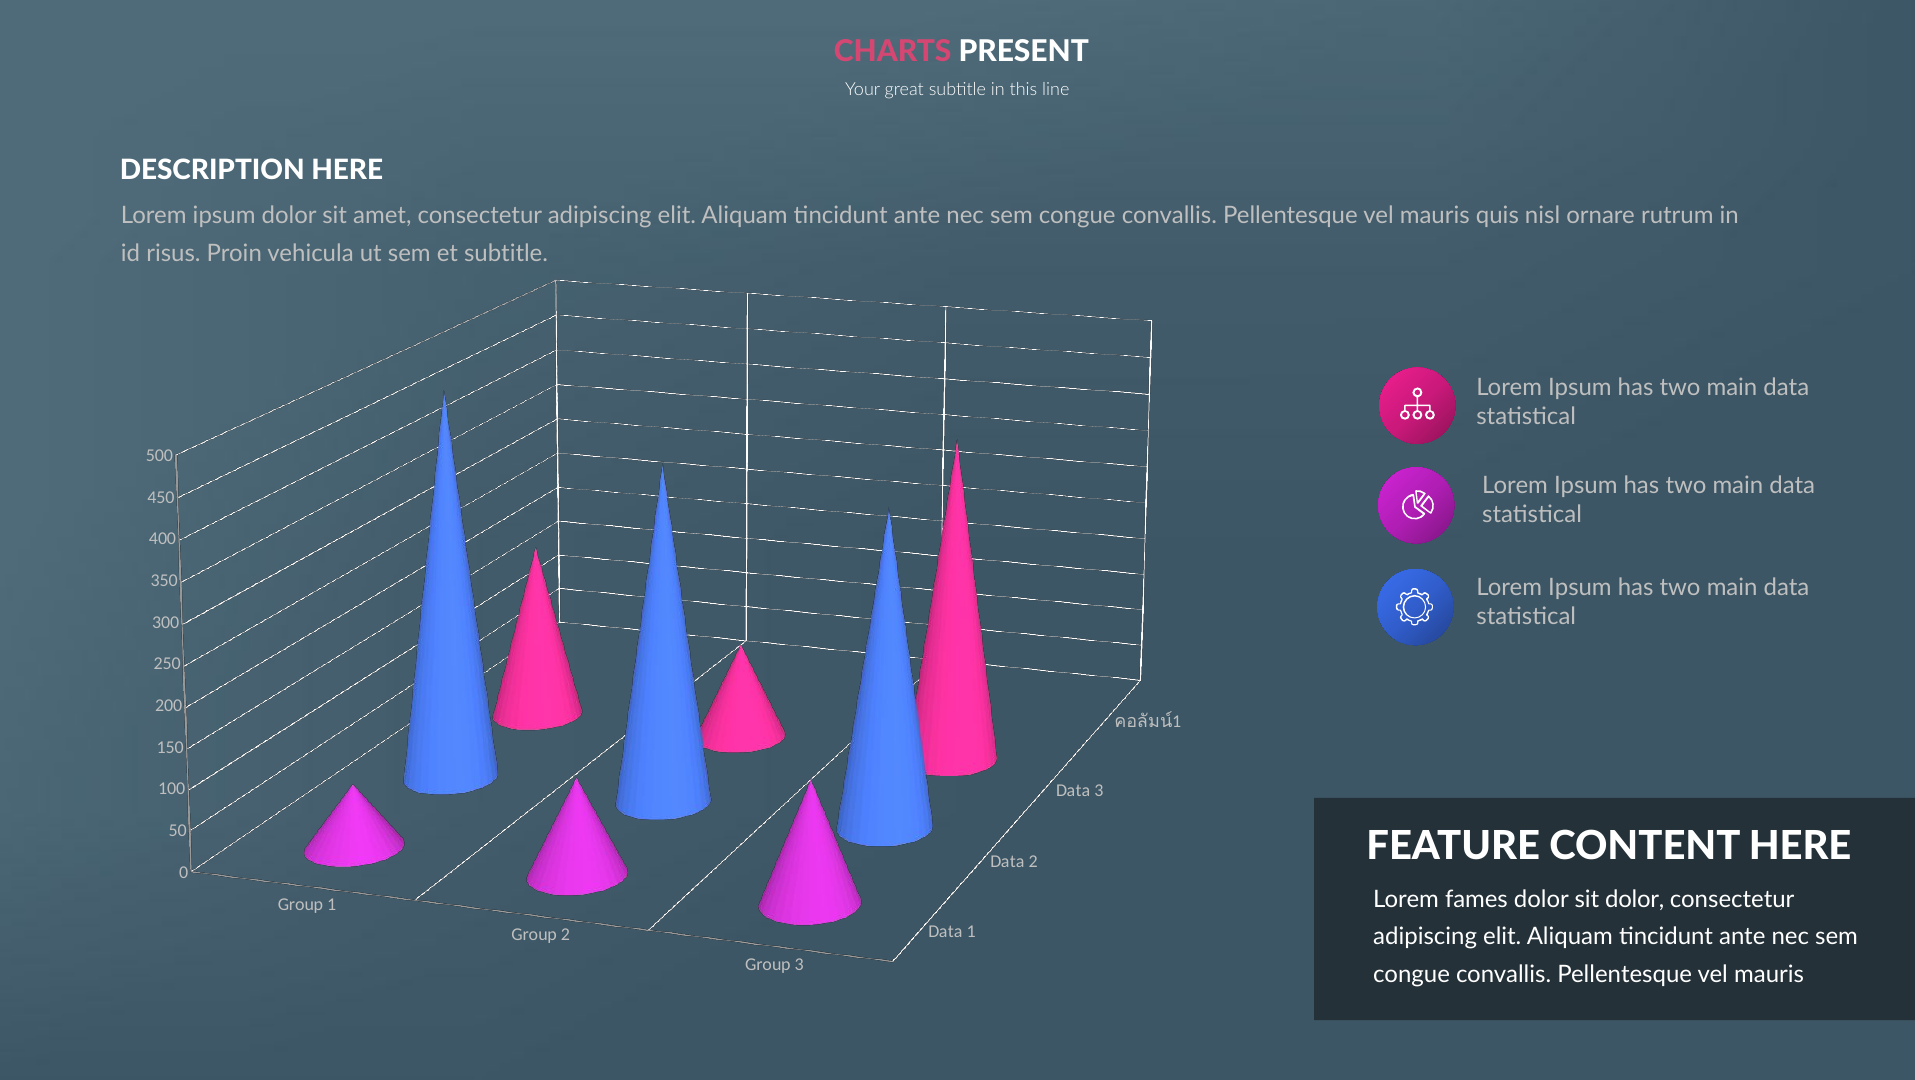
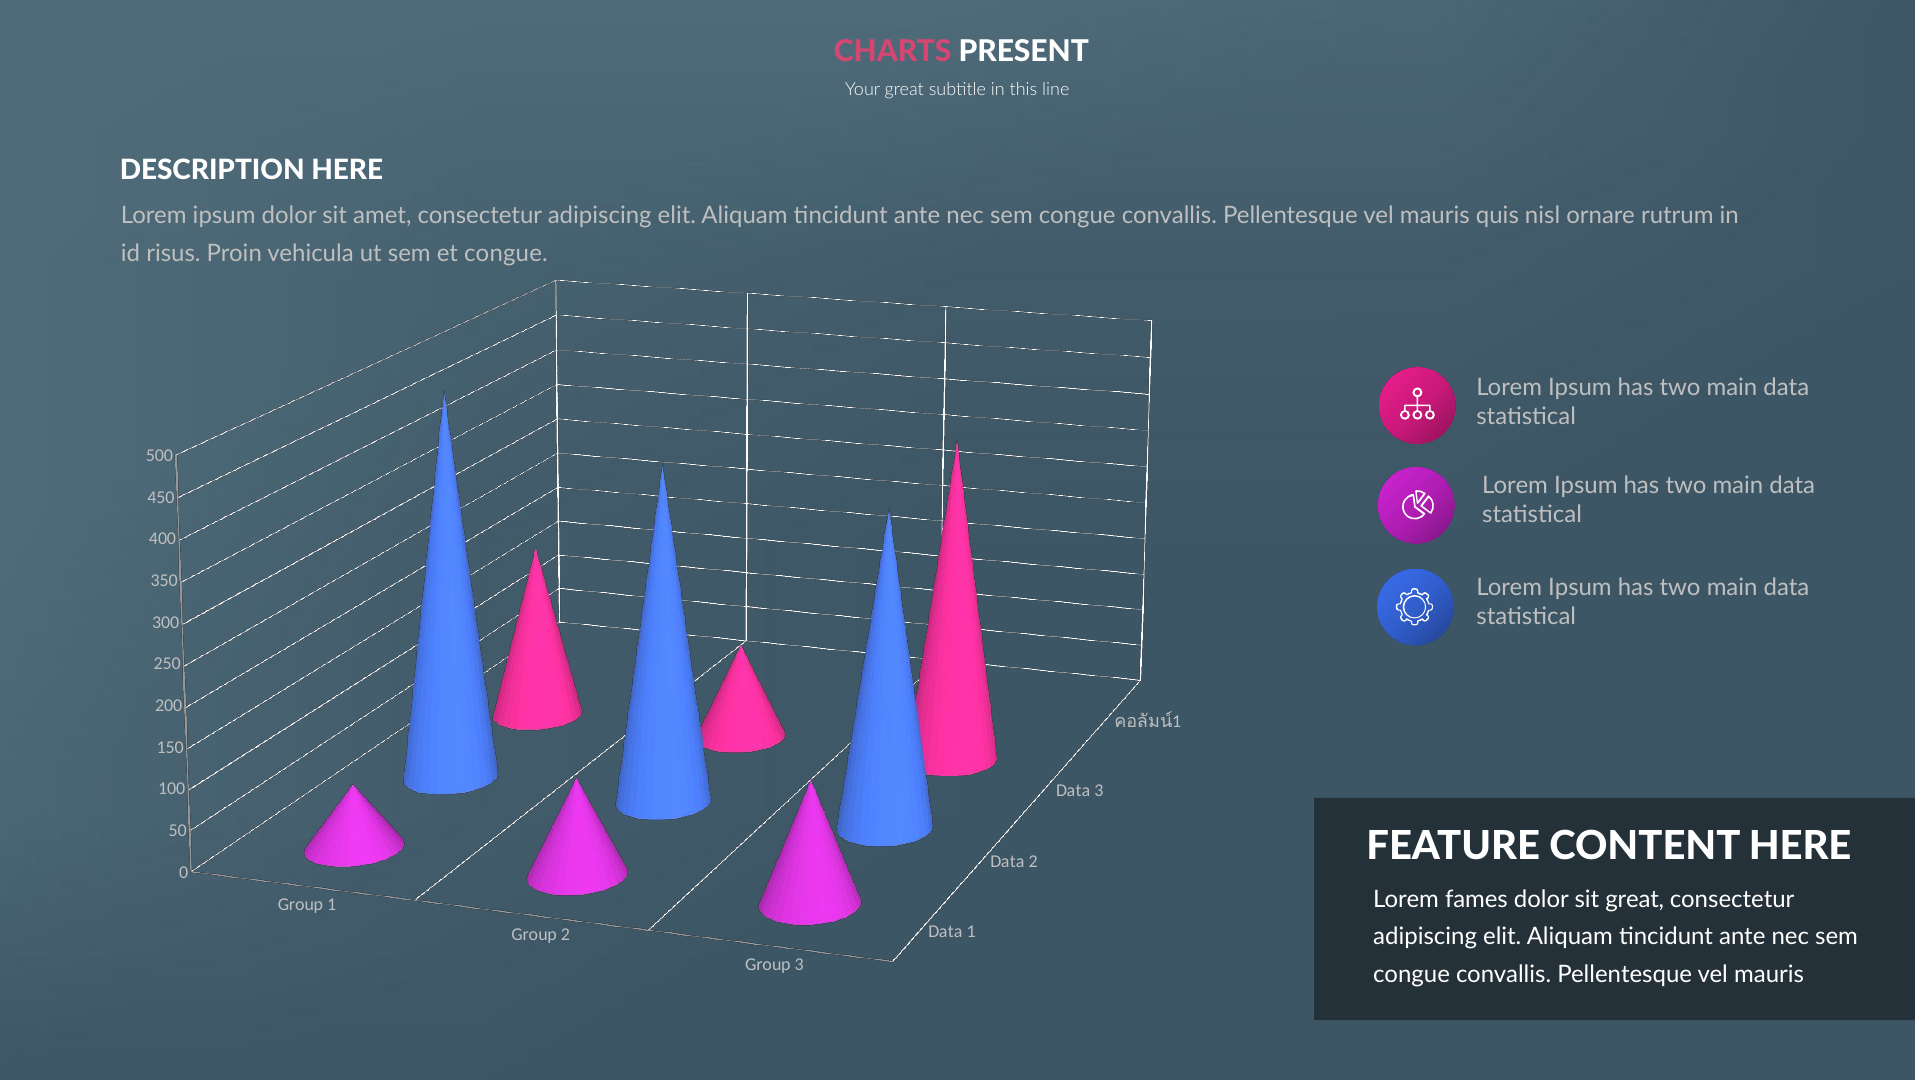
et subtitle: subtitle -> congue (506, 253)
sit dolor: dolor -> great (1635, 899)
